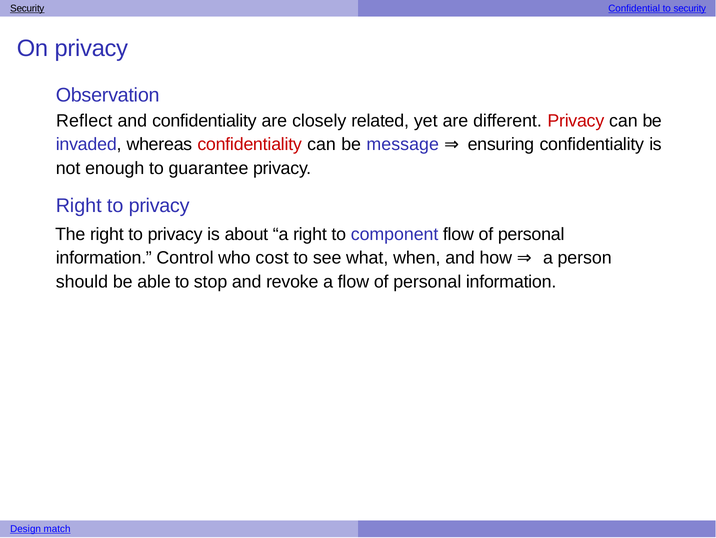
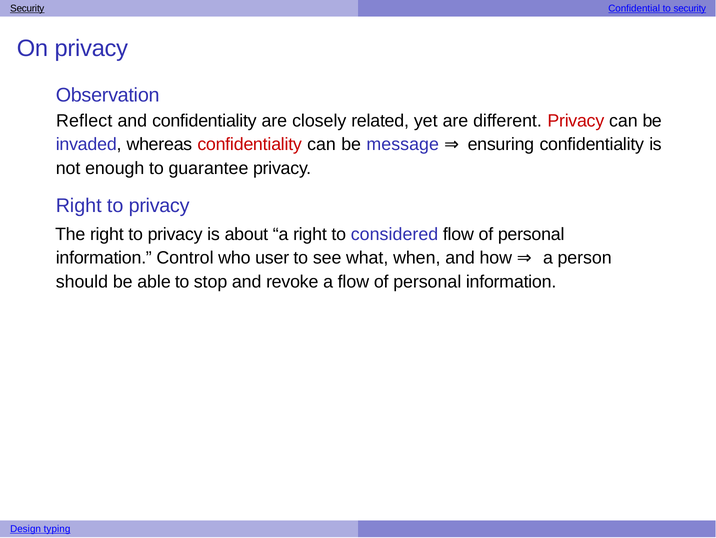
component: component -> considered (395, 234)
cost: cost -> user (272, 258)
match: match -> typing (57, 528)
